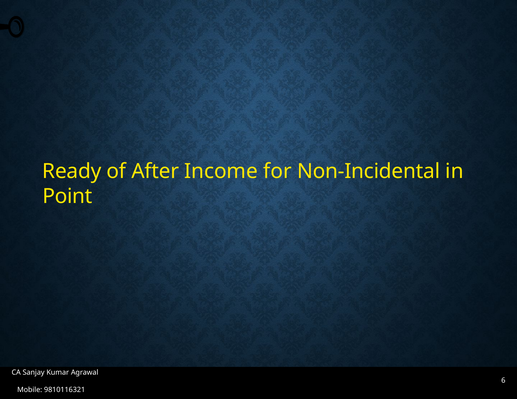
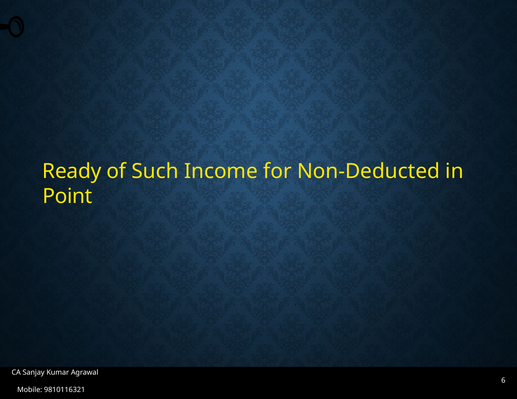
After: After -> Such (155, 171)
Non-Incidental: Non-Incidental -> Non-Deducted (368, 171)
